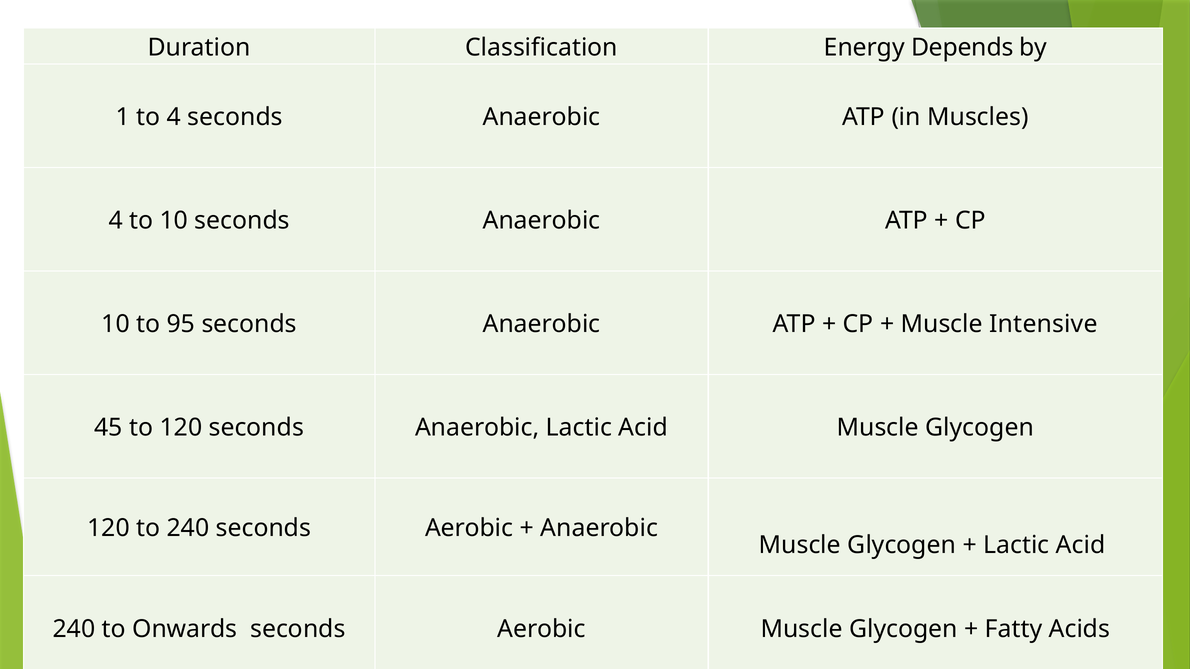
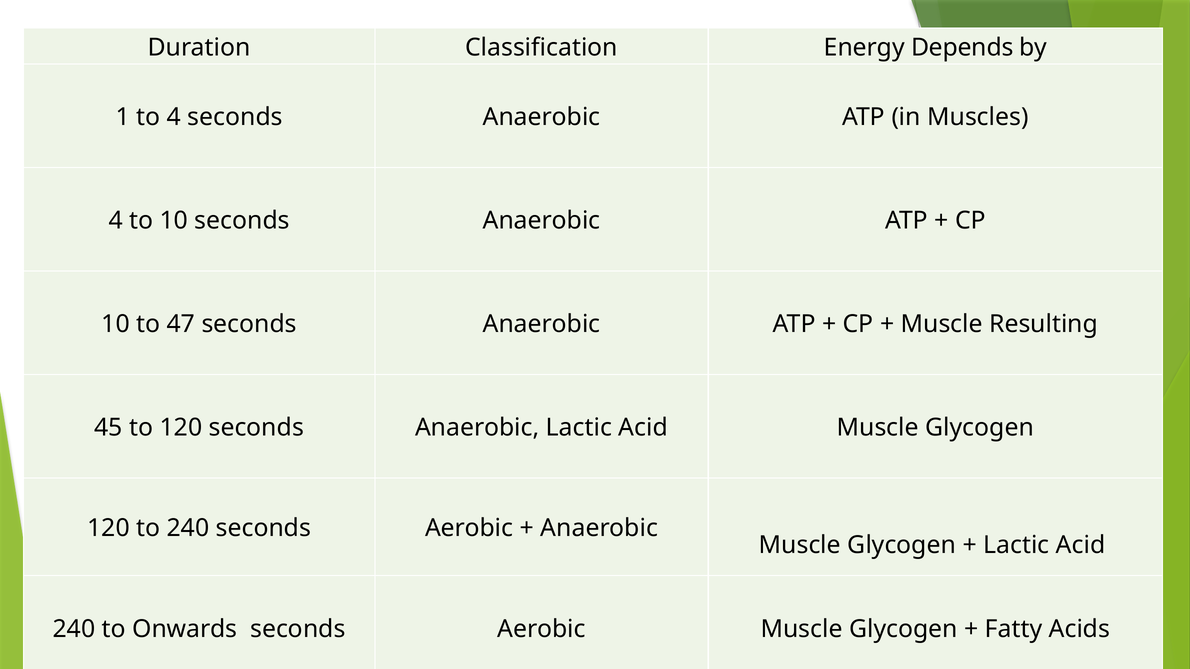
95: 95 -> 47 (181, 324)
Intensive: Intensive -> Resulting (1044, 324)
